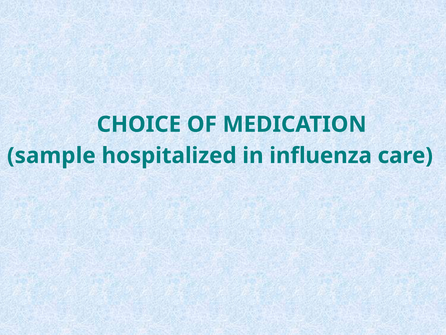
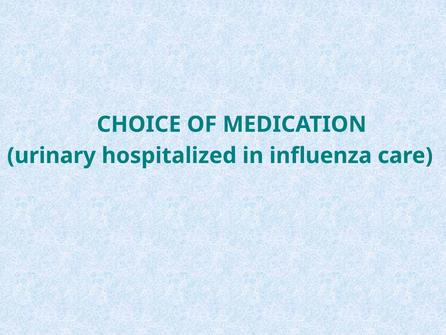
sample: sample -> urinary (51, 155)
